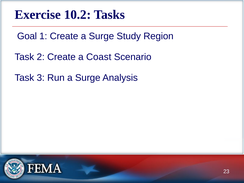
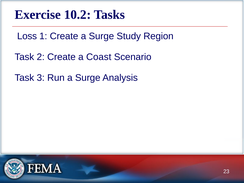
Goal: Goal -> Loss (27, 36)
